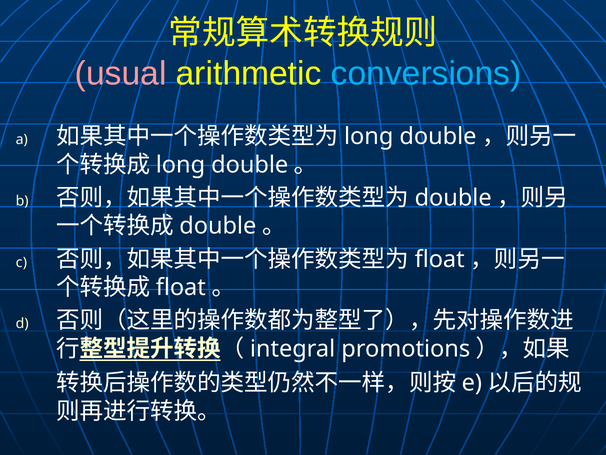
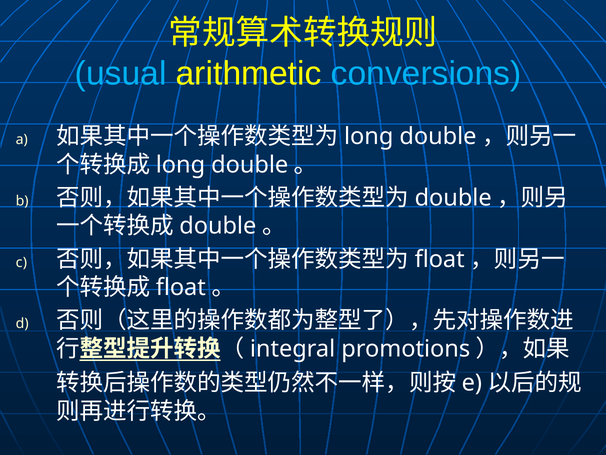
usual colour: pink -> light blue (121, 73)
